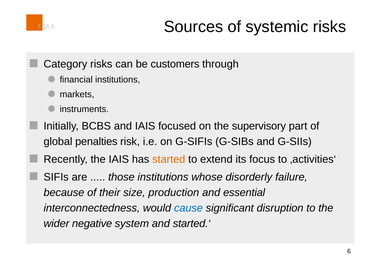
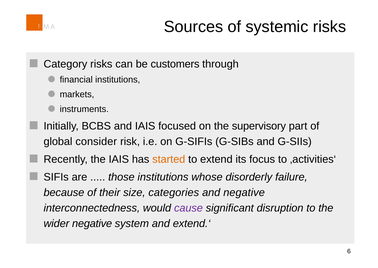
penalties: penalties -> consider (96, 141)
production: production -> categories (174, 192)
and essential: essential -> negative (244, 192)
cause colour: blue -> purple (188, 208)
started.‘: started.‘ -> extend.‘ (192, 223)
